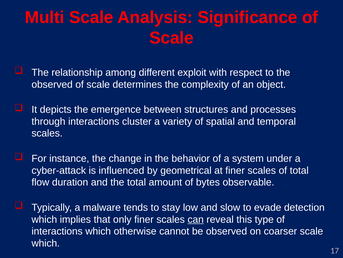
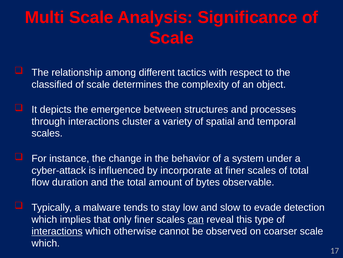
exploit: exploit -> tactics (192, 72)
observed: observed -> classified (52, 84)
geometrical: geometrical -> incorporate (186, 170)
interactions underline: none -> present (57, 231)
